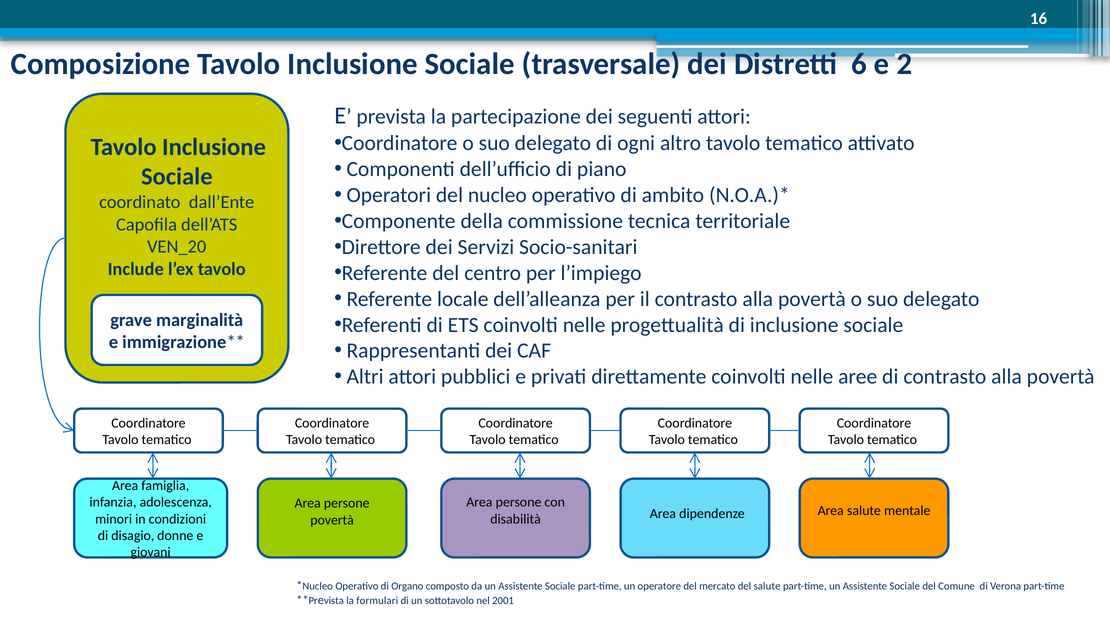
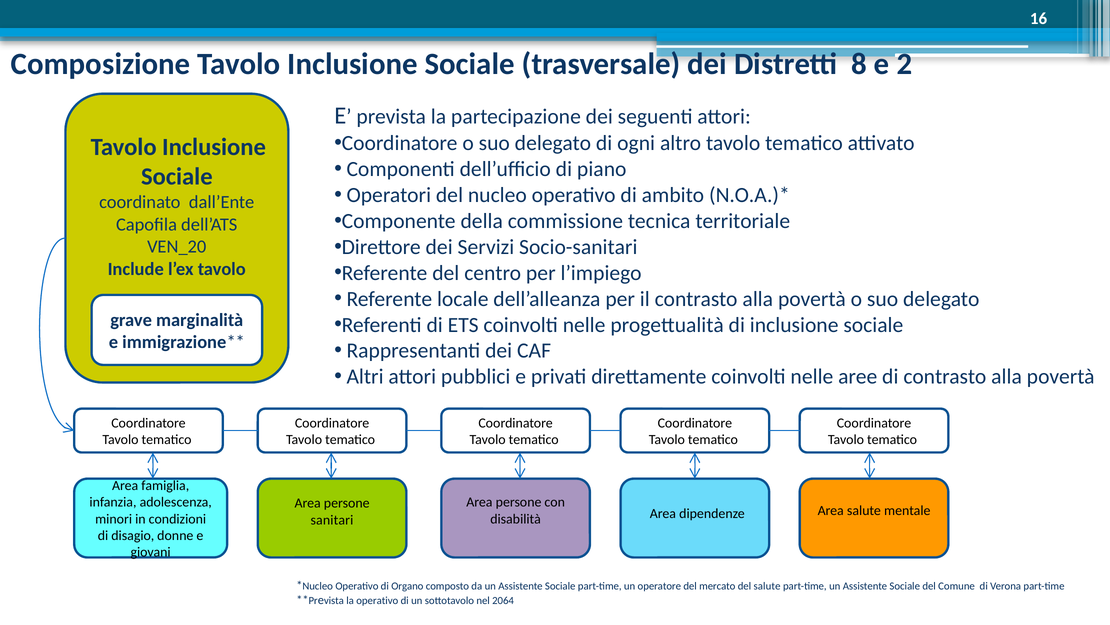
6: 6 -> 8 (859, 64)
povertà: povertà -> sanitari (332, 519)
la formulari: formulari -> operativo (377, 600)
2001: 2001 -> 2064 (503, 600)
